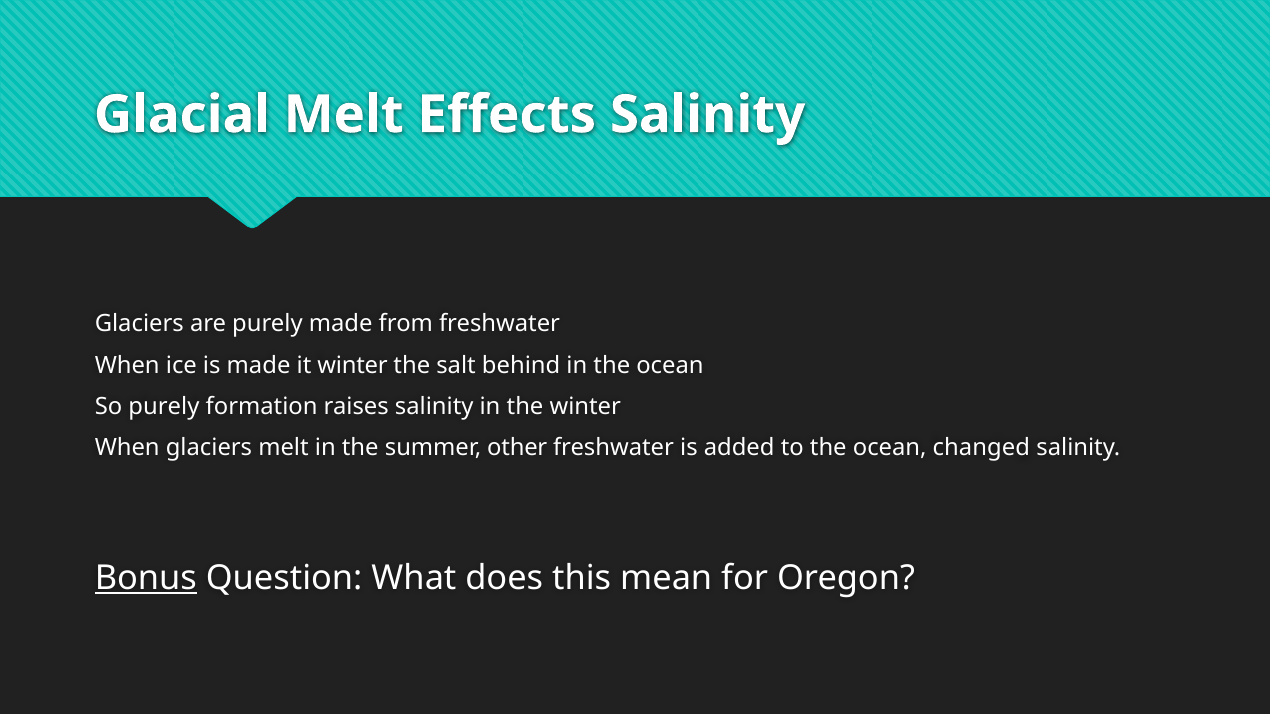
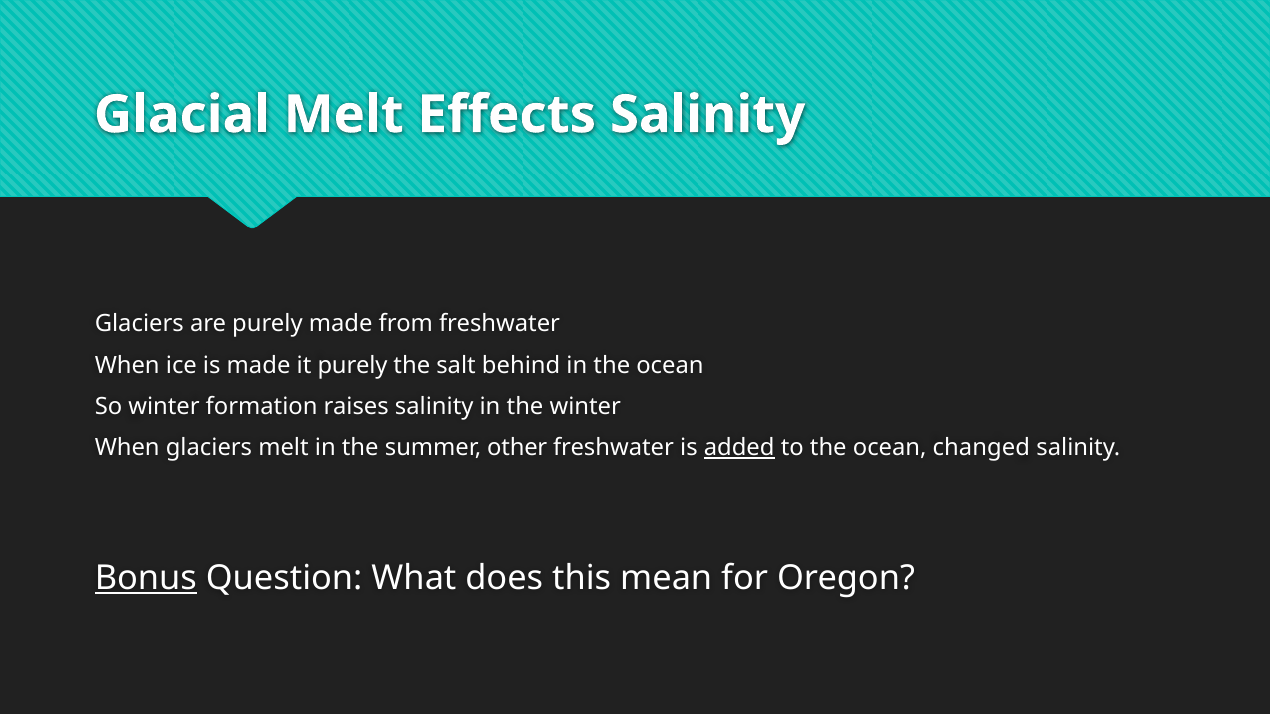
it winter: winter -> purely (353, 365)
So purely: purely -> winter (164, 407)
added underline: none -> present (739, 448)
